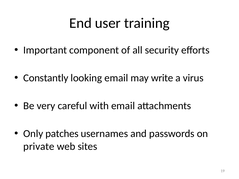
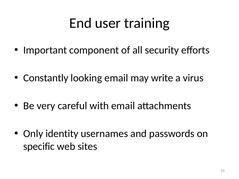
patches: patches -> identity (62, 134)
private: private -> specific (39, 147)
